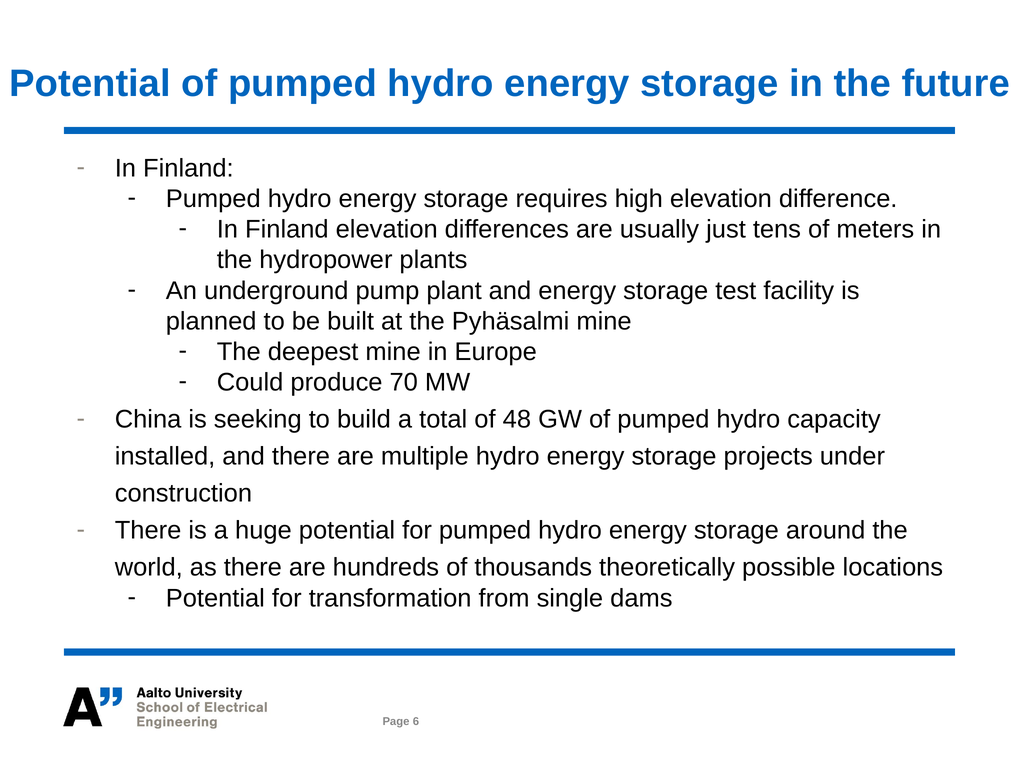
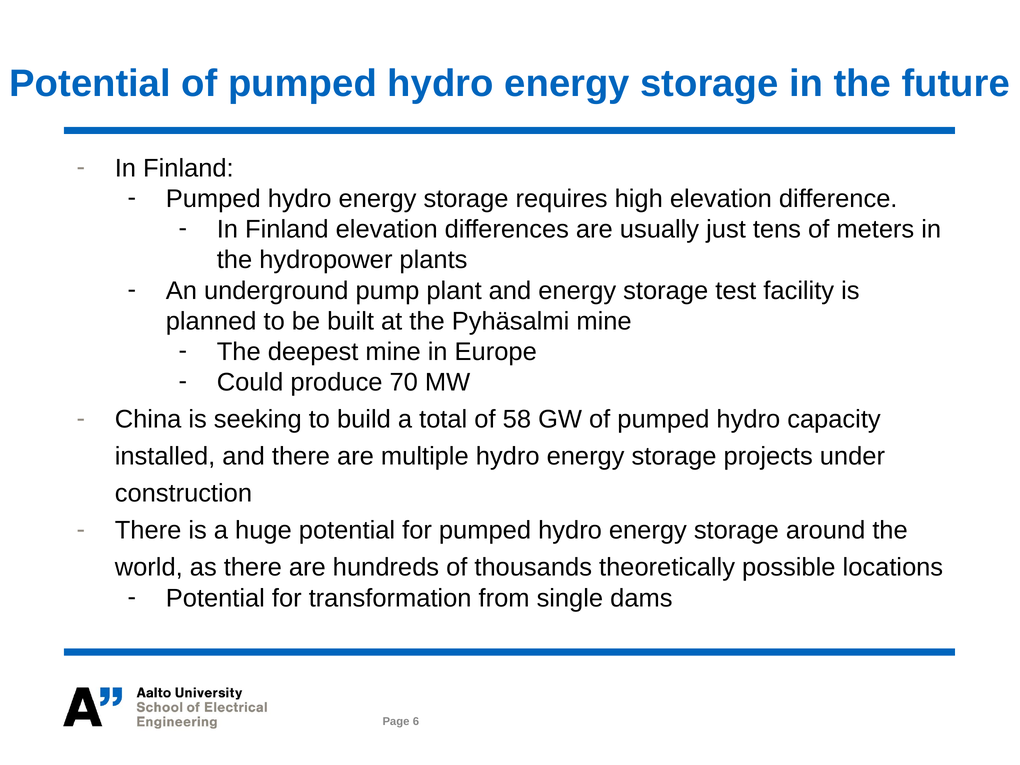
48: 48 -> 58 (517, 419)
